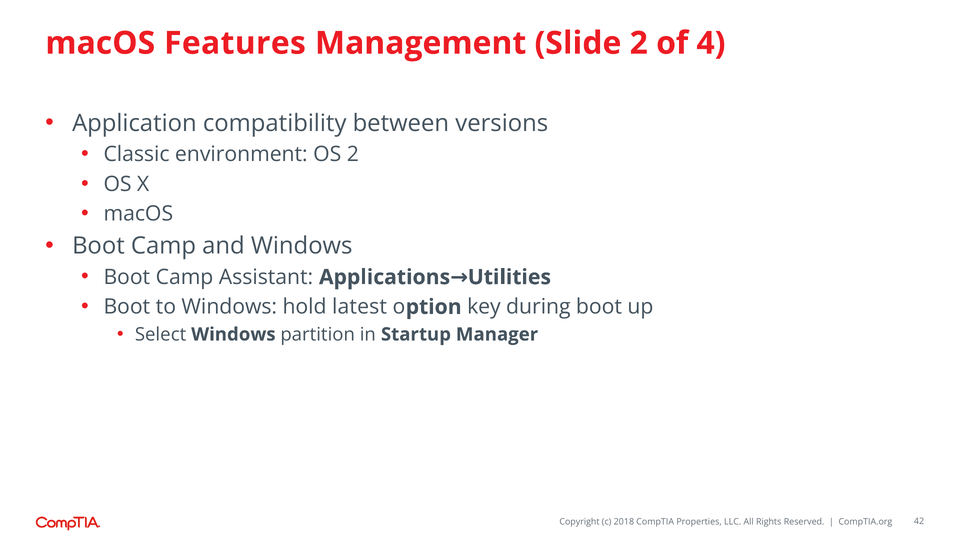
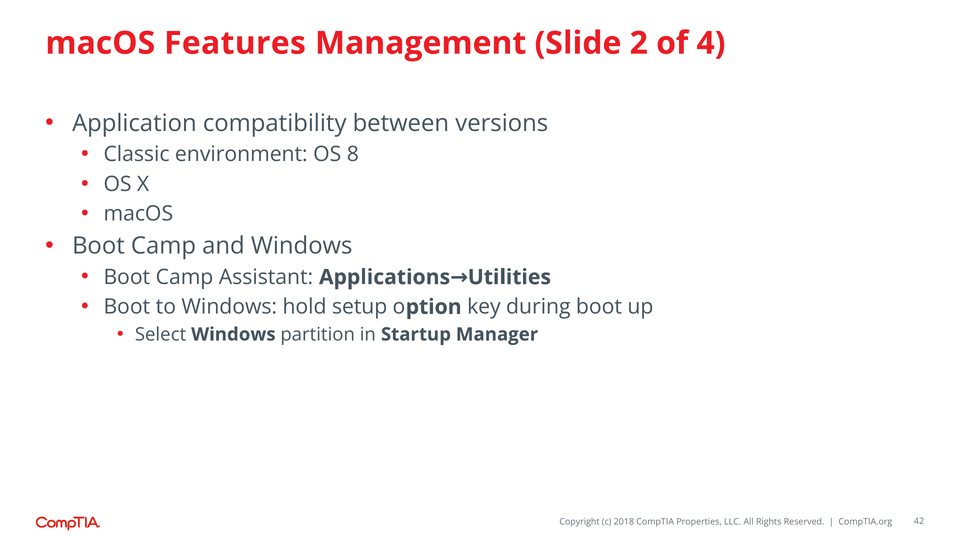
OS 2: 2 -> 8 (353, 154)
latest: latest -> setup (360, 307)
